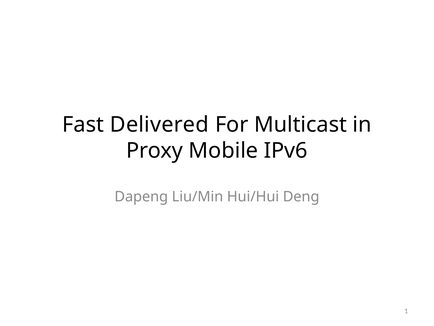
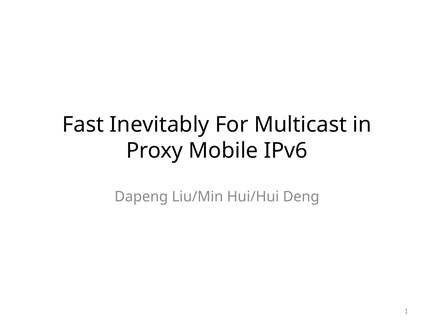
Delivered: Delivered -> Inevitably (159, 124)
